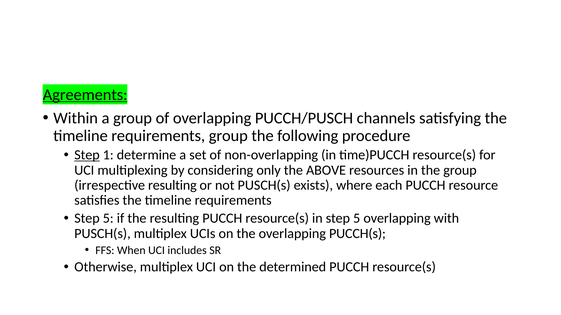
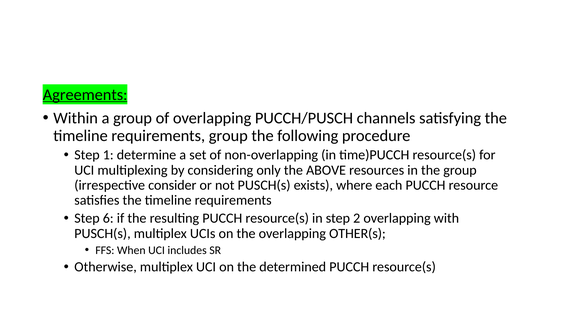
Step underline: present -> none (87, 155)
irrespective resulting: resulting -> consider (172, 186)
5: 5 -> 6 (108, 219)
in step 5: 5 -> 2 (357, 219)
PUCCH(s: PUCCH(s -> OTHER(s (357, 234)
